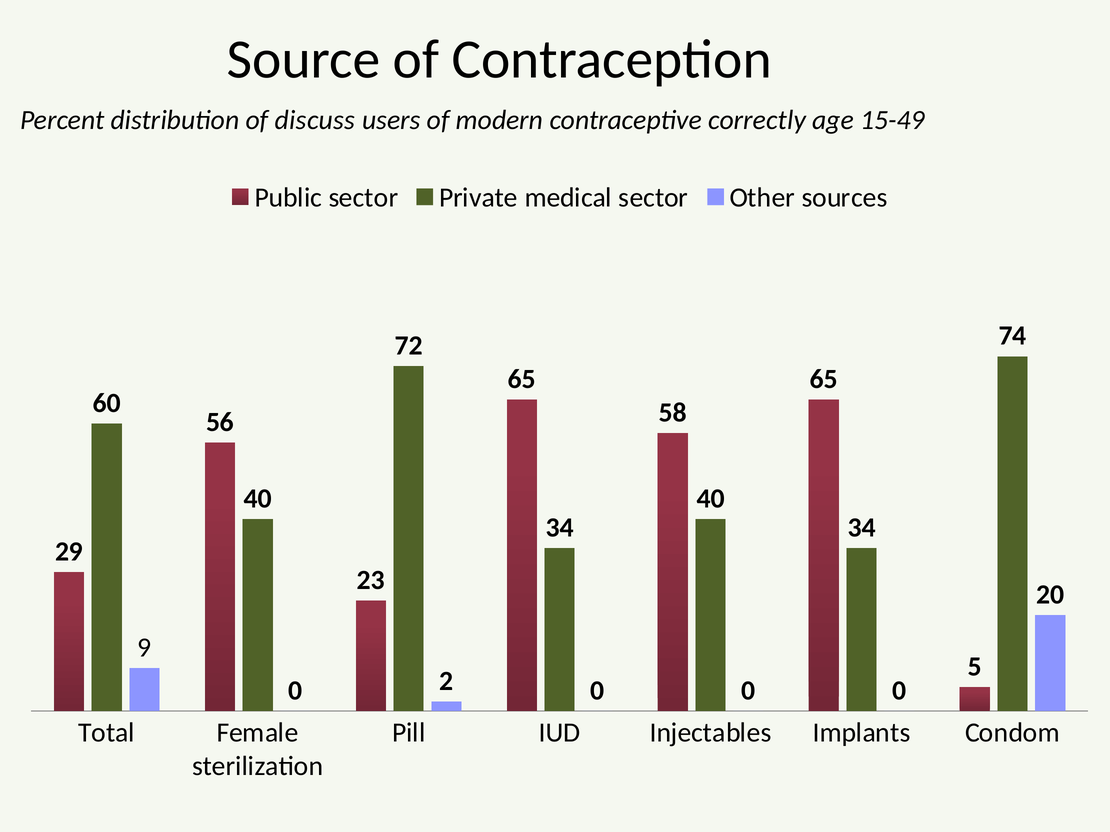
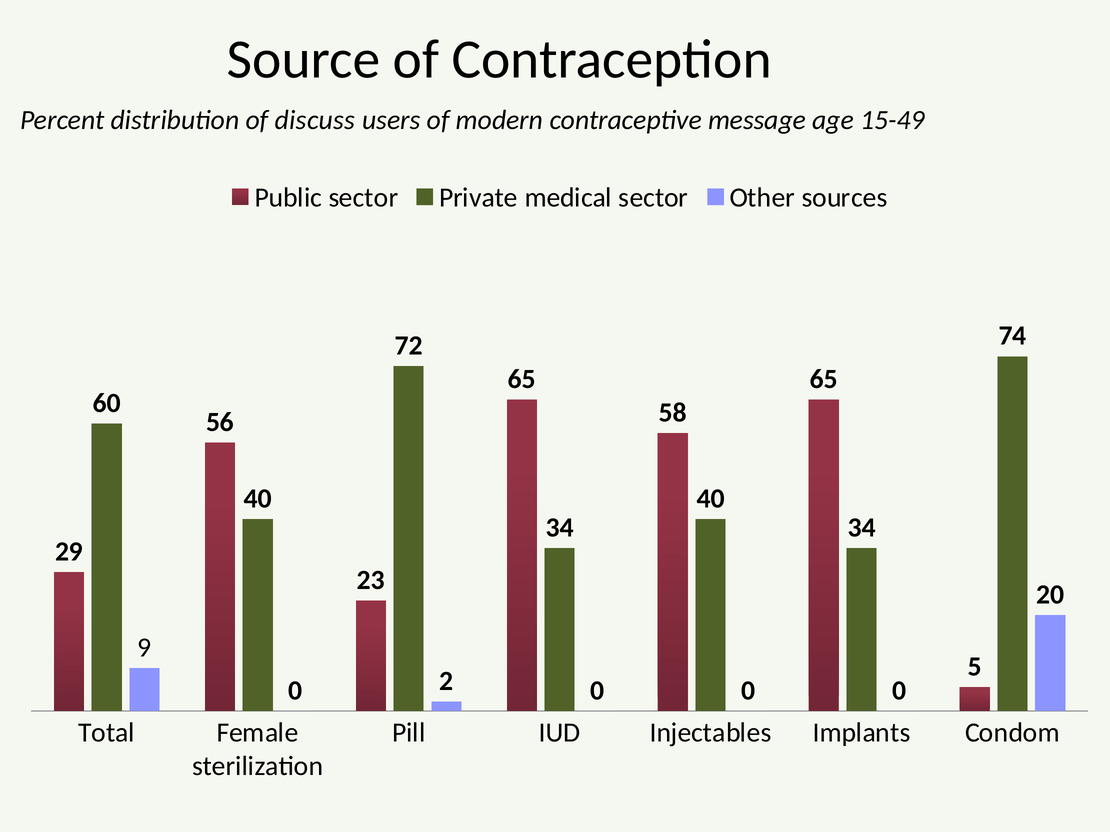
correctly: correctly -> message (757, 120)
